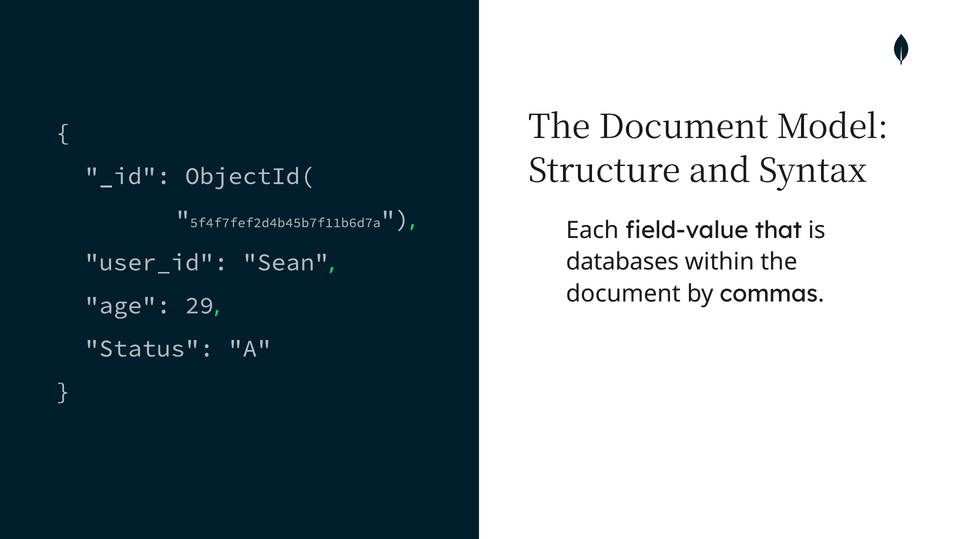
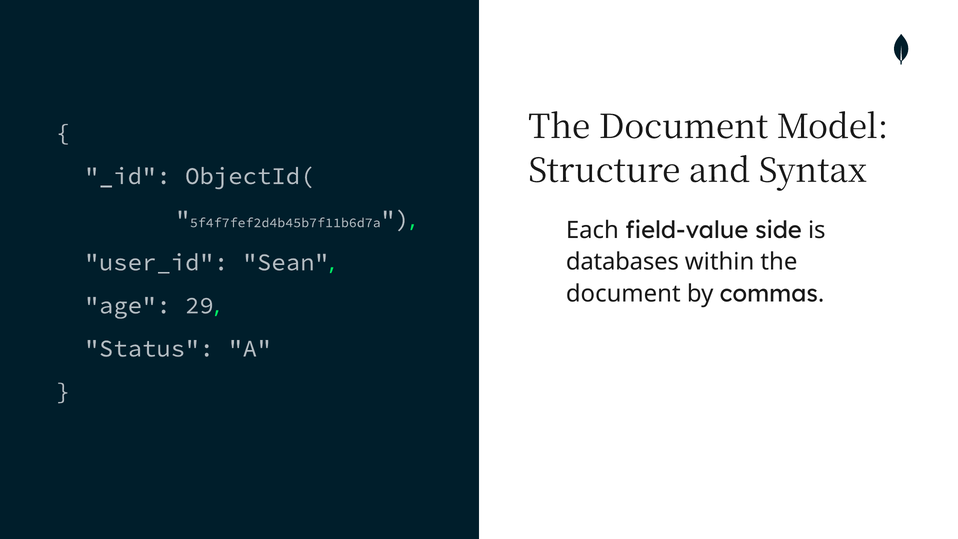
that: that -> side (779, 230)
